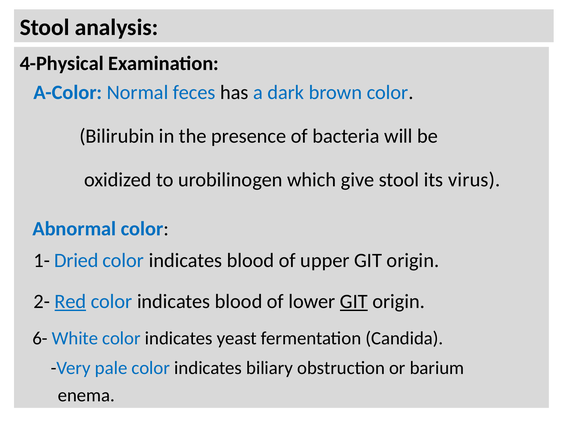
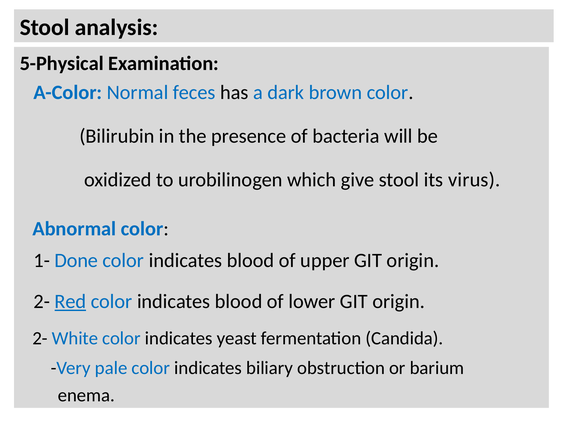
4-Physical: 4-Physical -> 5-Physical (62, 63)
Dried: Dried -> Done (76, 261)
GIT underline: present -> none (354, 302)
6-: 6- -> 2- (40, 338)
